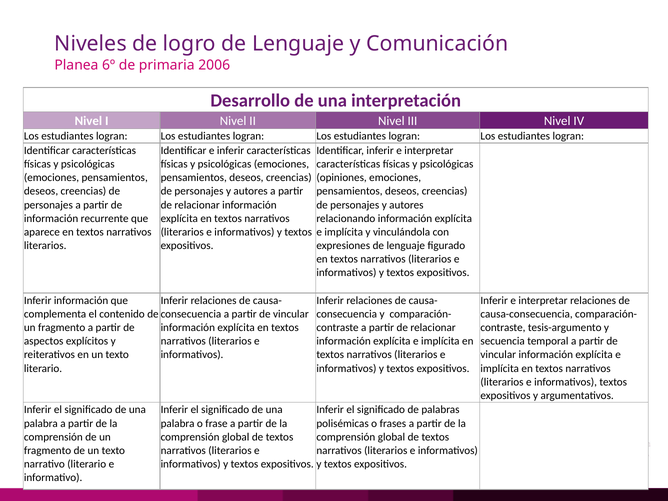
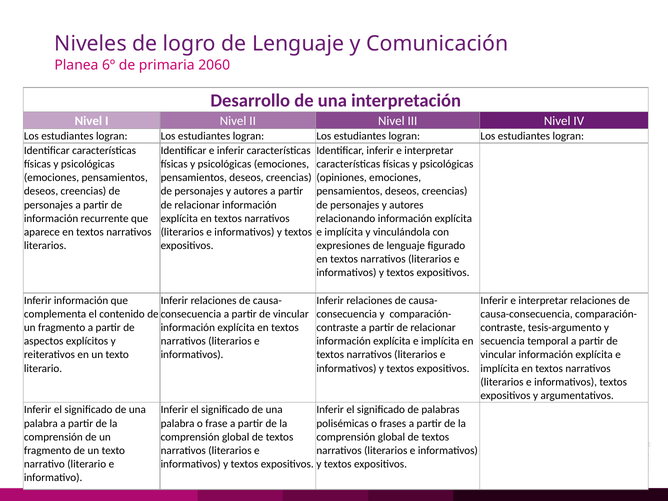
2006: 2006 -> 2060 (214, 65)
